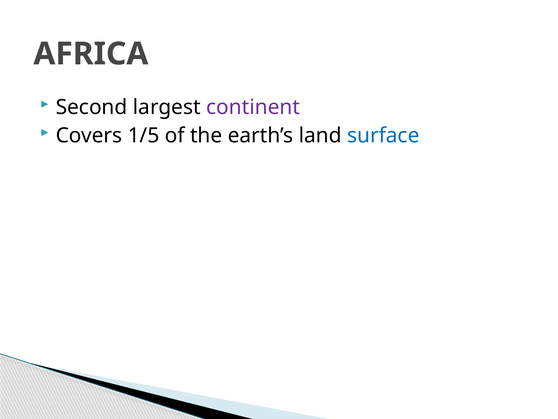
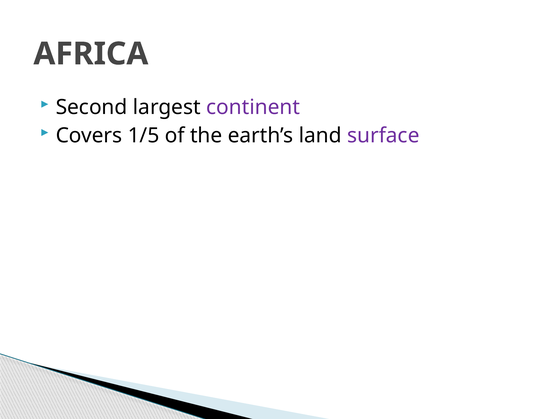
surface colour: blue -> purple (383, 135)
